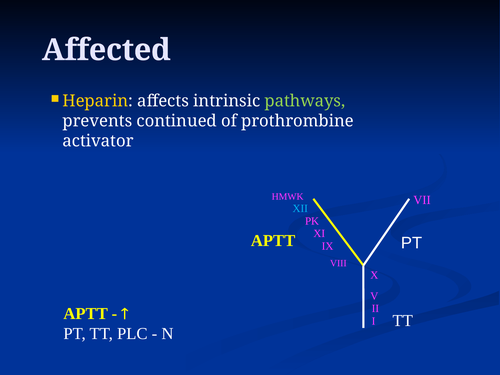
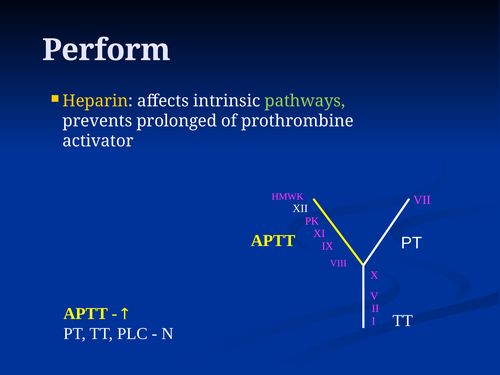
Affected: Affected -> Perform (106, 50)
continued: continued -> prolonged (177, 121)
XII colour: light blue -> white (300, 209)
